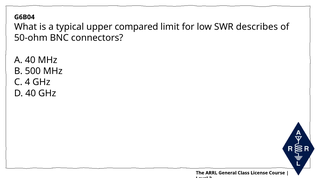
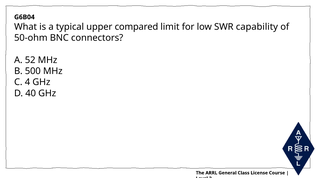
describes: describes -> capability (257, 27)
A 40: 40 -> 52 (30, 60)
